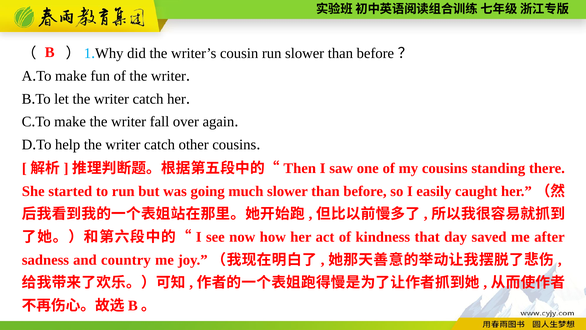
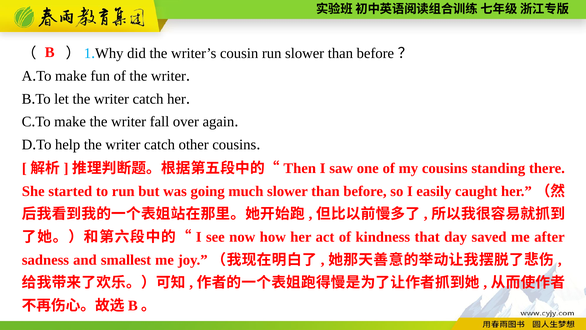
country: country -> smallest (126, 260)
